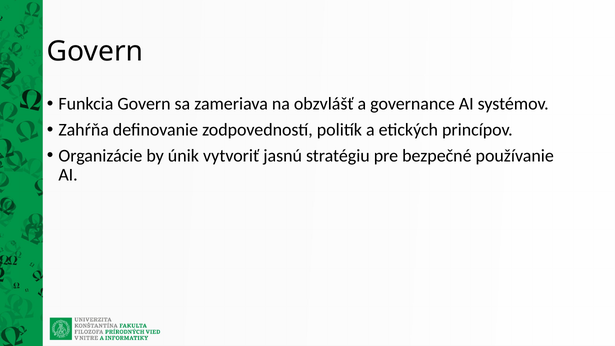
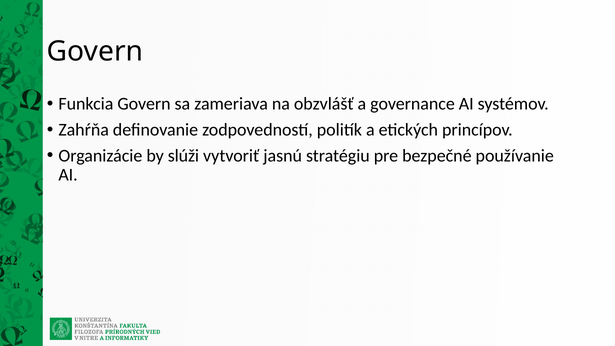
únik: únik -> slúži (183, 156)
